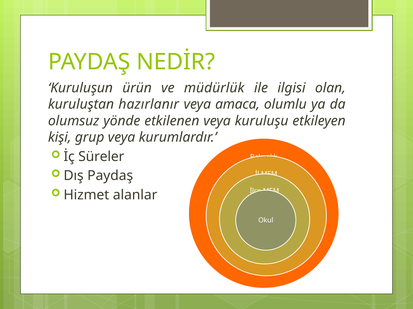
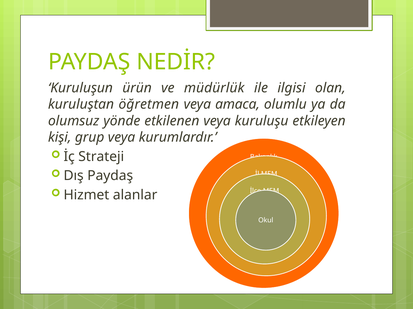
hazırlanır: hazırlanır -> öğretmen (149, 105)
Süreler: Süreler -> Strateji (101, 157)
